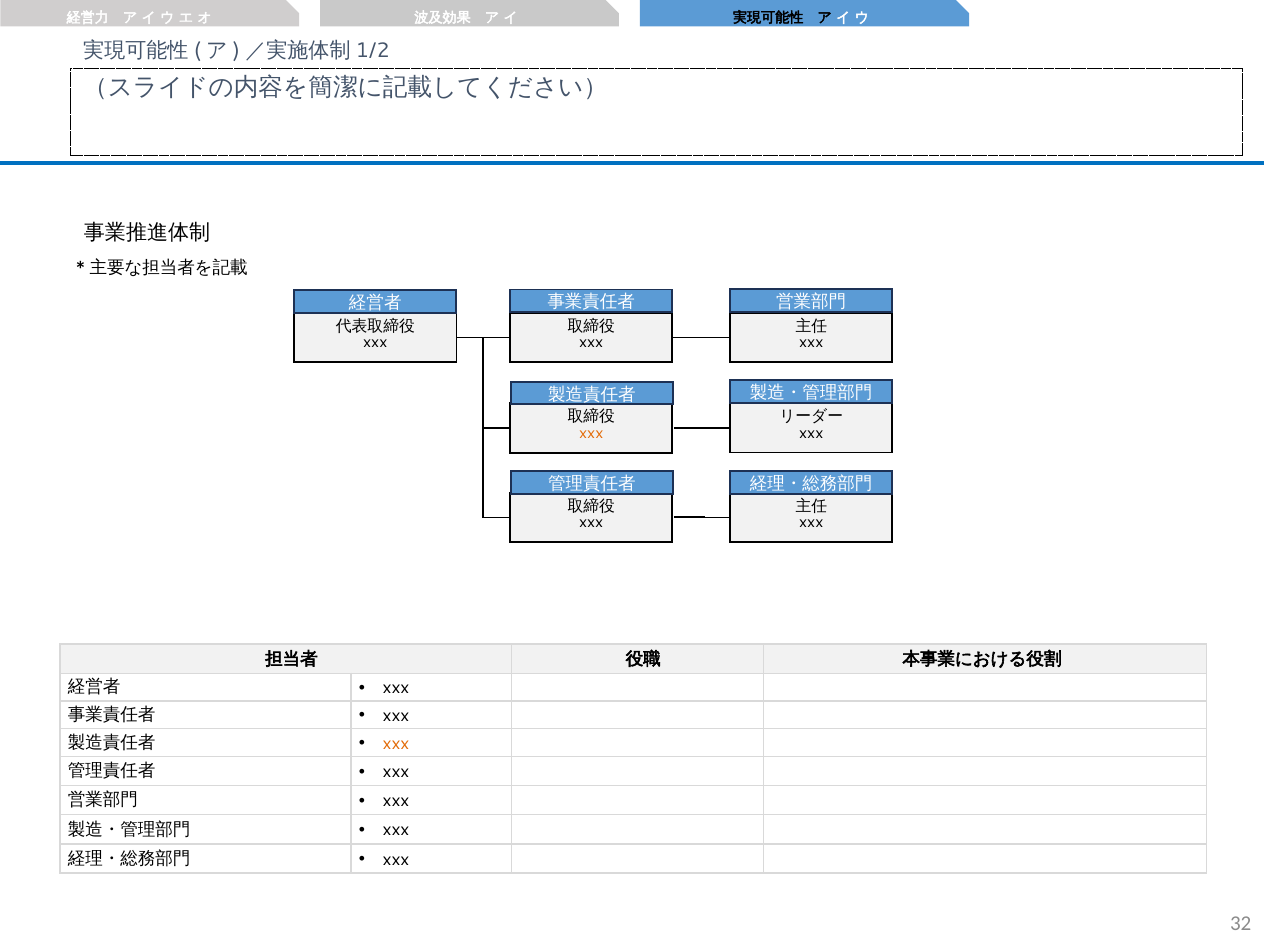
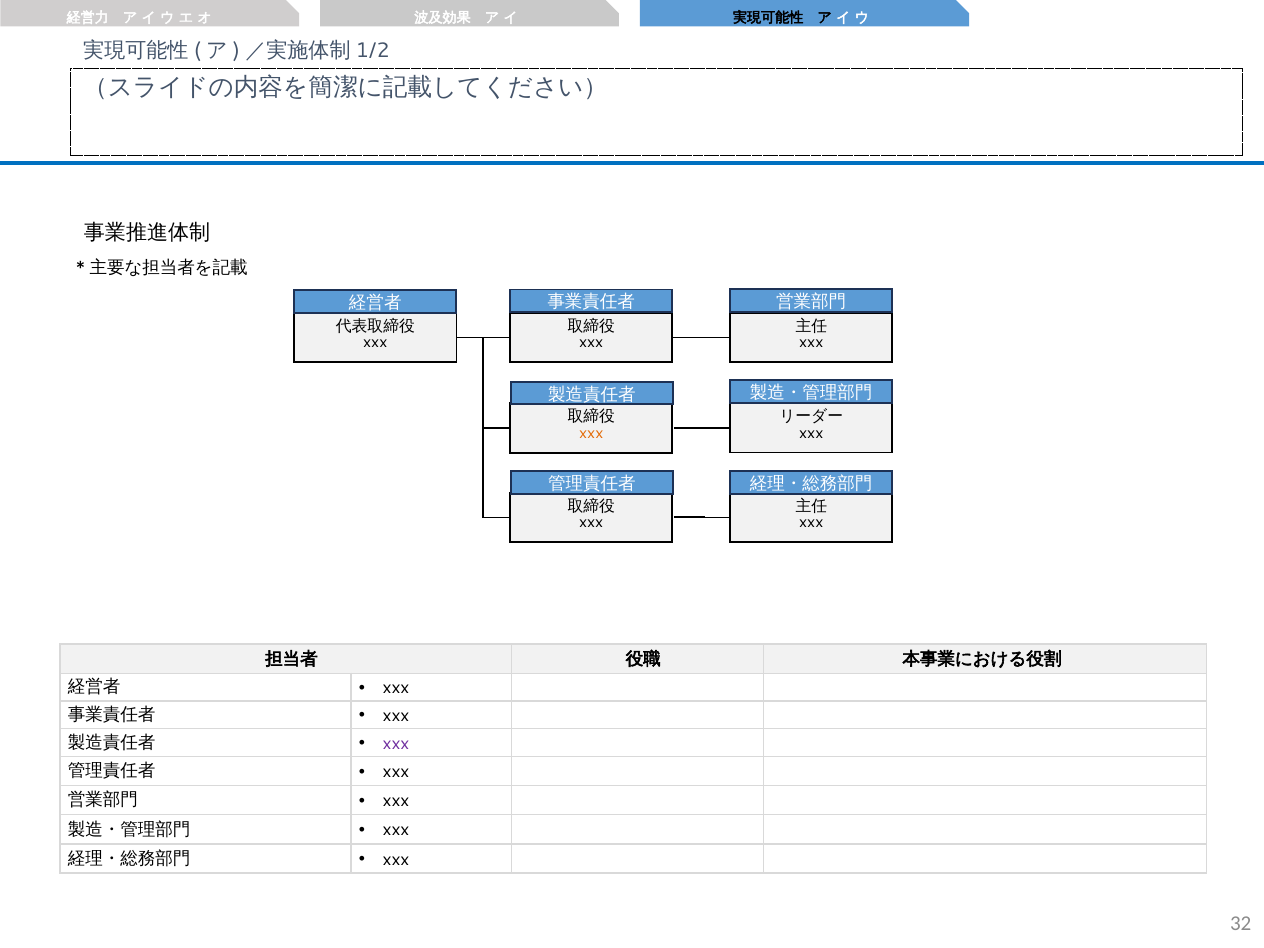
xxx colour: orange -> purple (396, 743)
